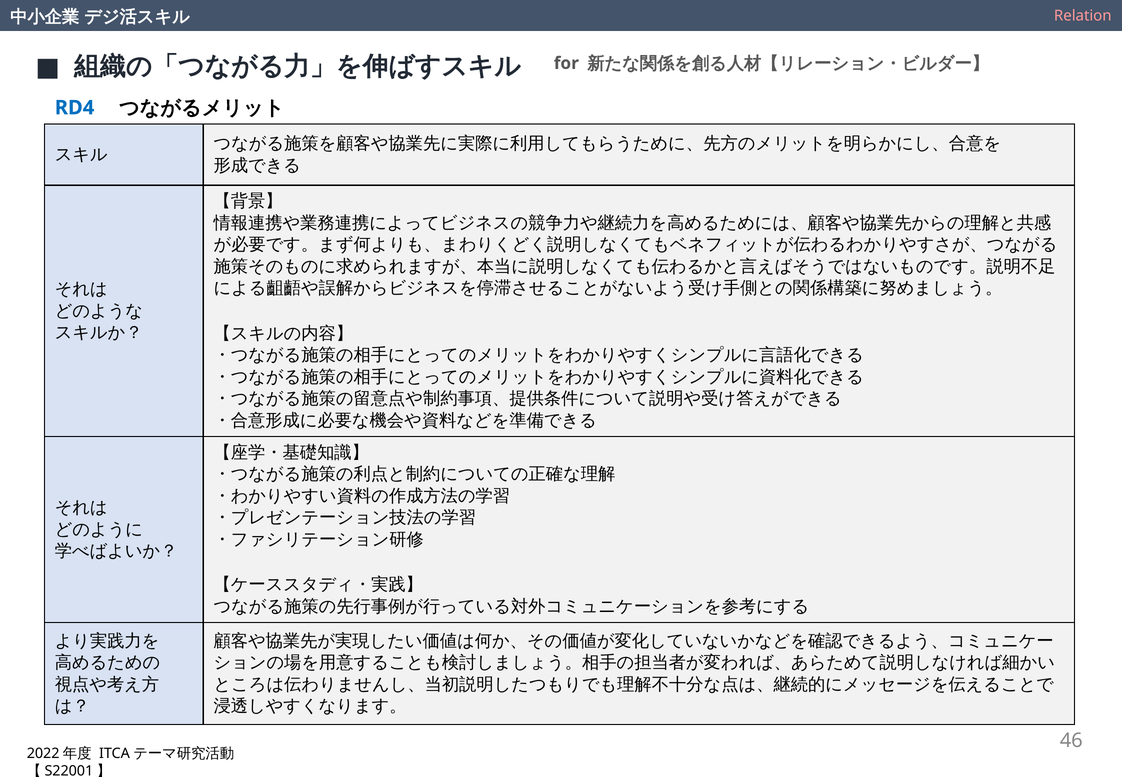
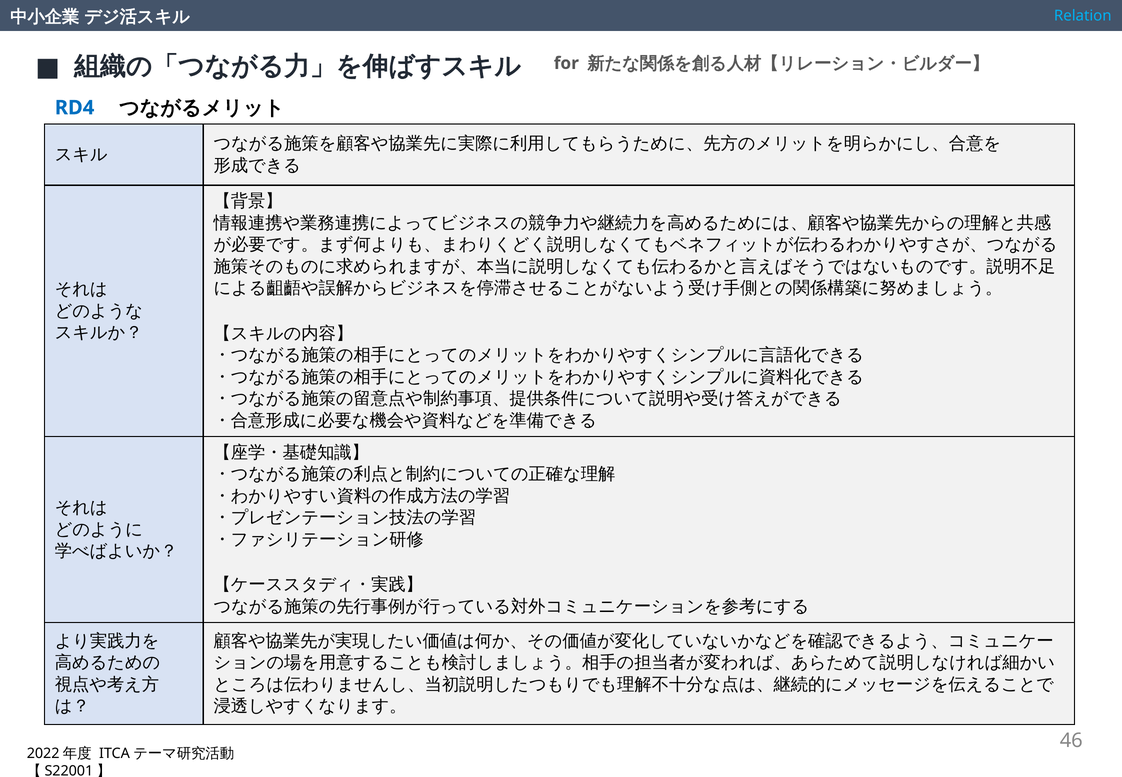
Relation colour: pink -> light blue (1083, 16)
